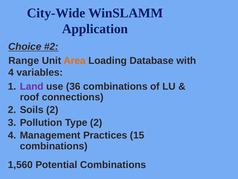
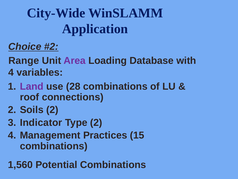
Area colour: orange -> purple (75, 60)
36: 36 -> 28 (73, 86)
Pollution: Pollution -> Indicator (41, 122)
